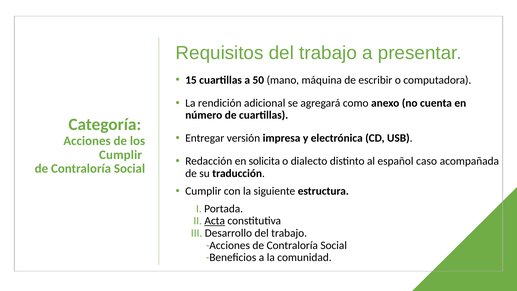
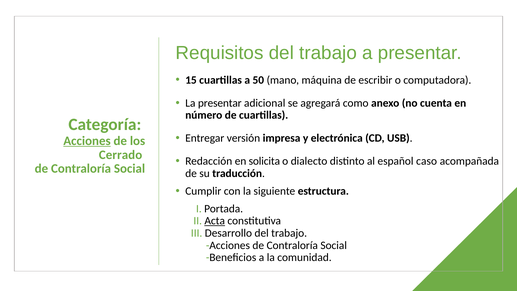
La rendición: rendición -> presentar (220, 103)
Acciones underline: none -> present (87, 141)
Cumplir: Cumplir -> Cerrado (121, 155)
